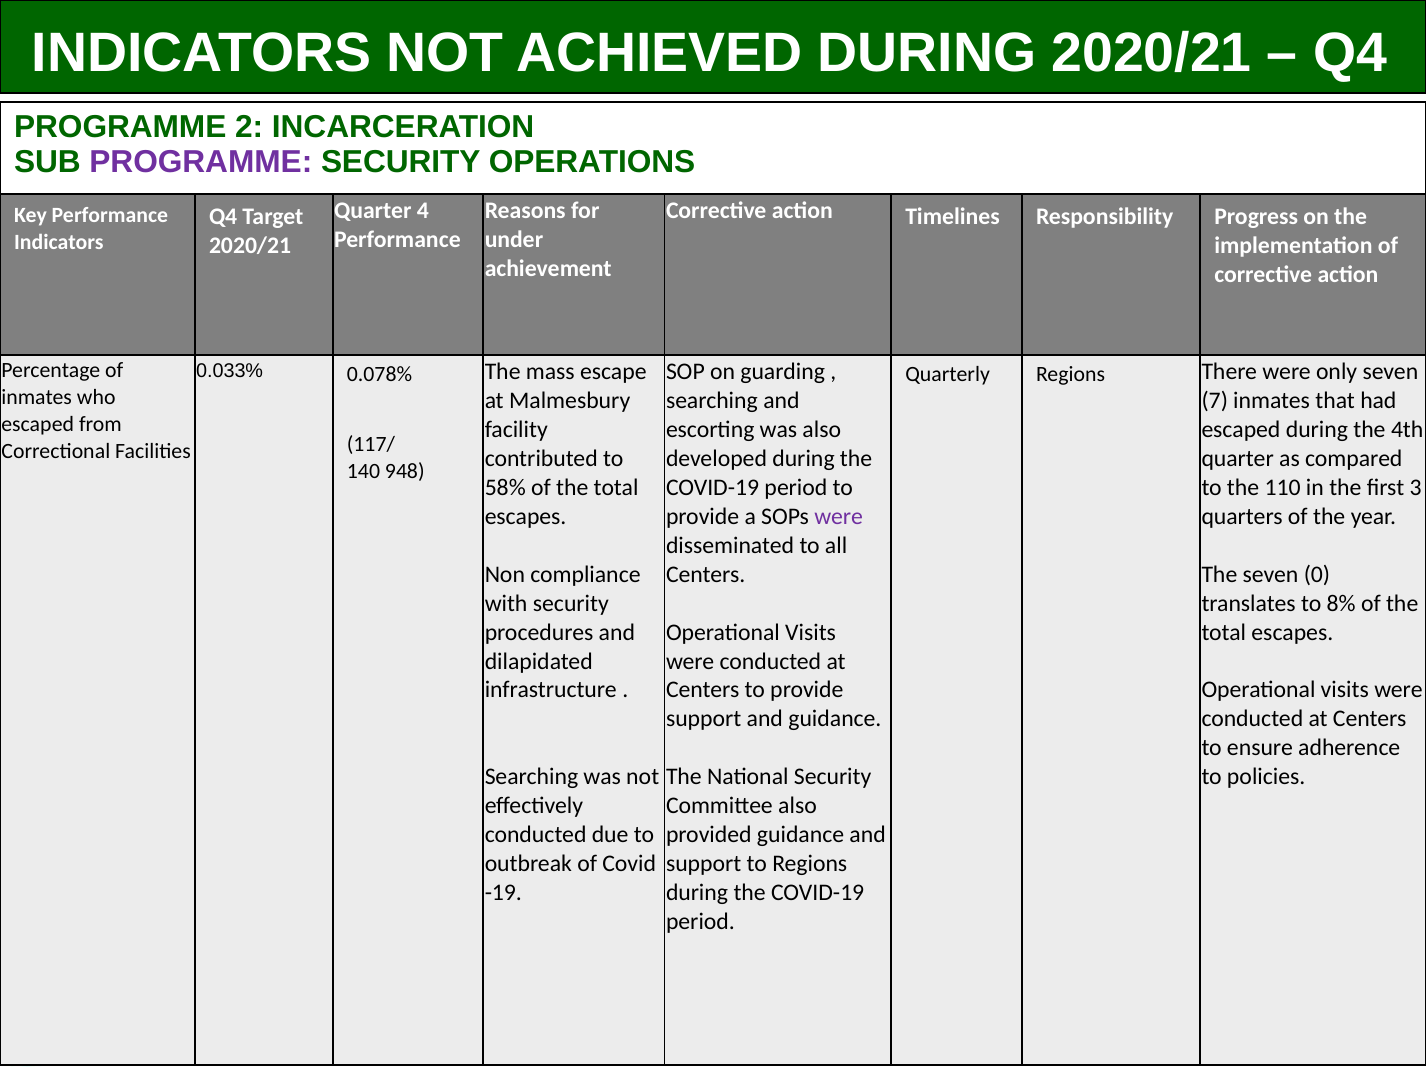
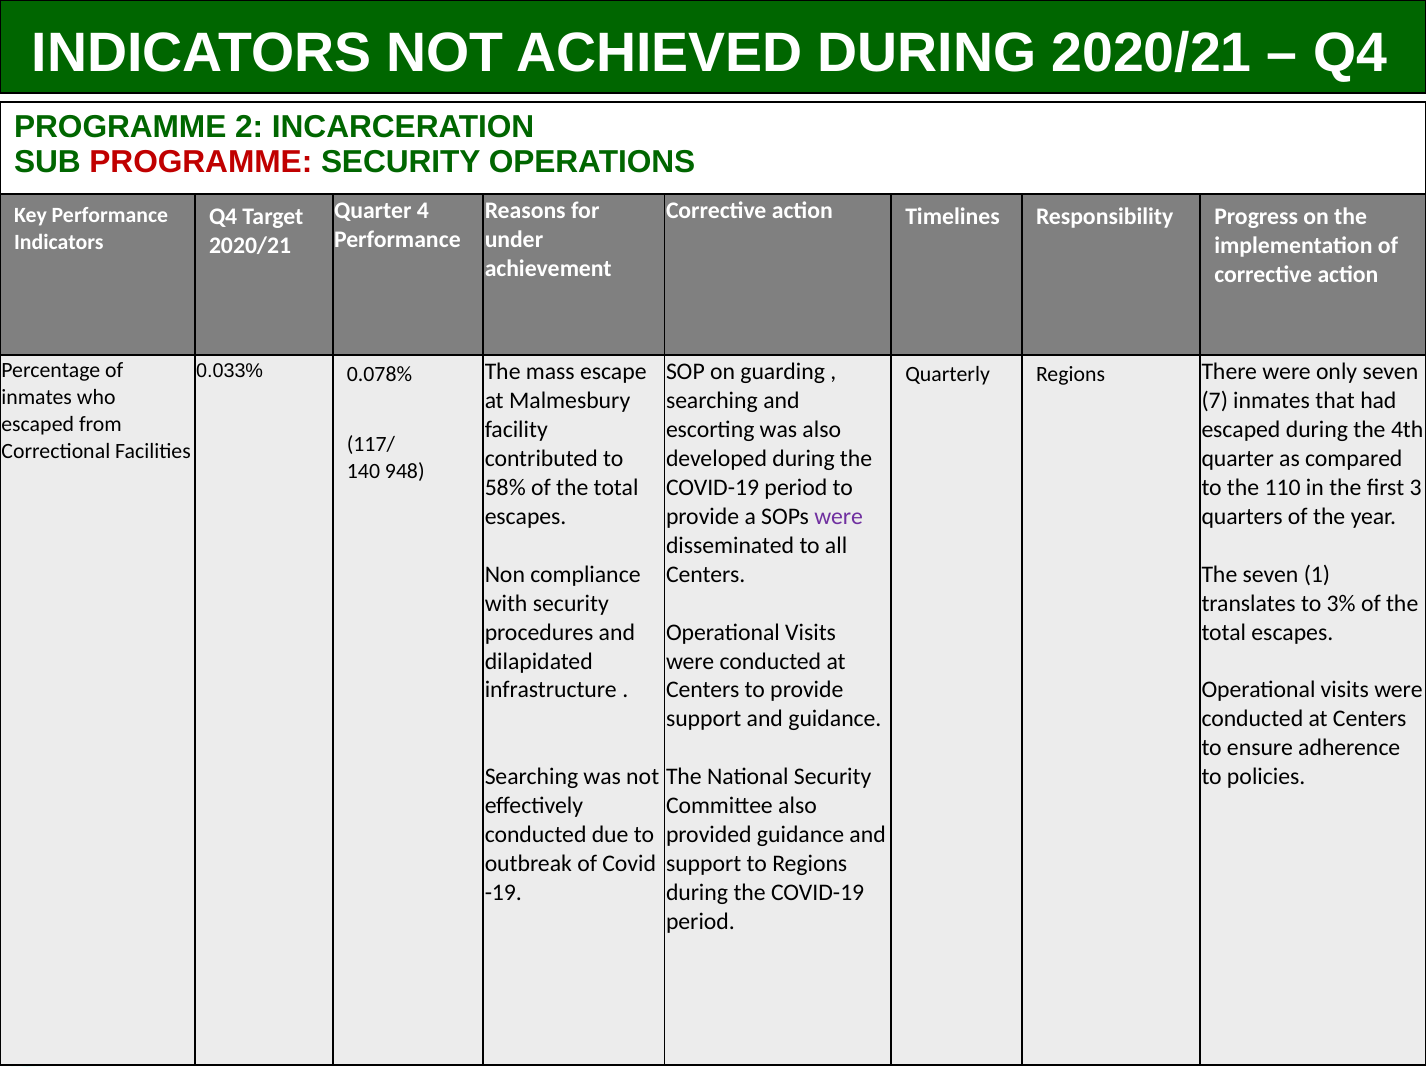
PROGRAMME colour: purple -> red (201, 162)
0: 0 -> 1 (1317, 574)
8%: 8% -> 3% (1341, 603)
